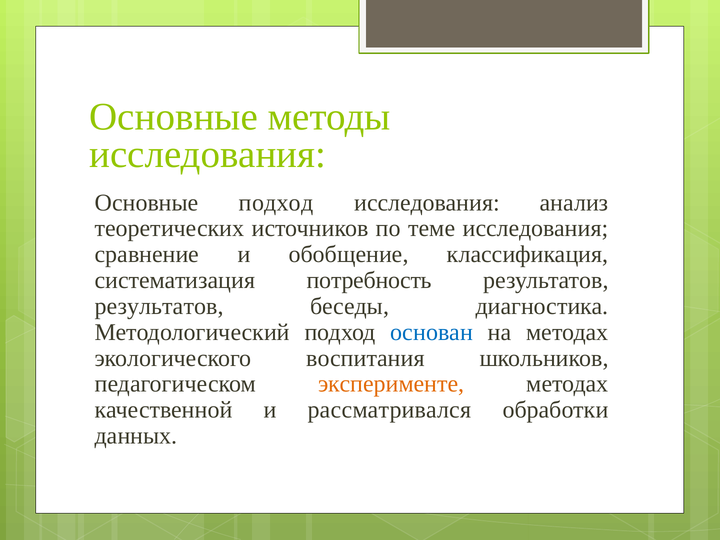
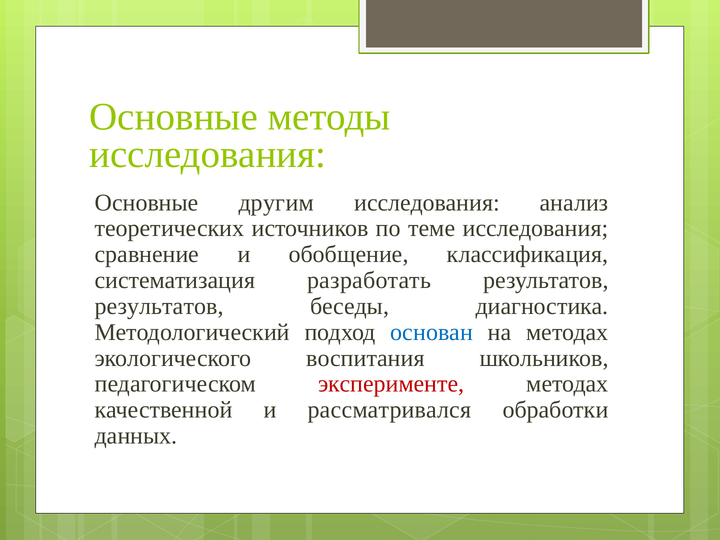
Основные подход: подход -> другим (276, 203)
потребность: потребность -> разработать (369, 280)
эксперименте colour: orange -> red (391, 384)
